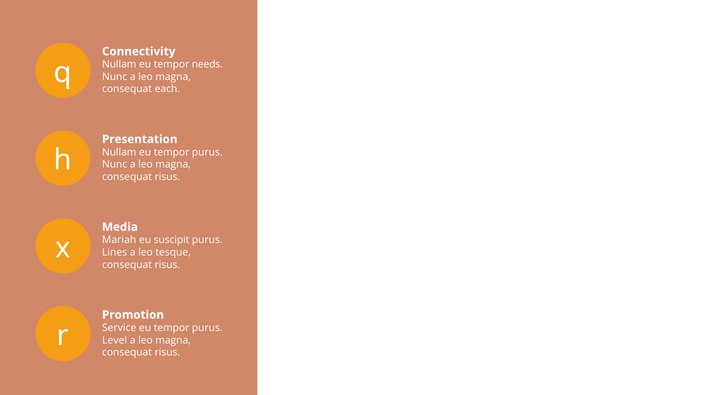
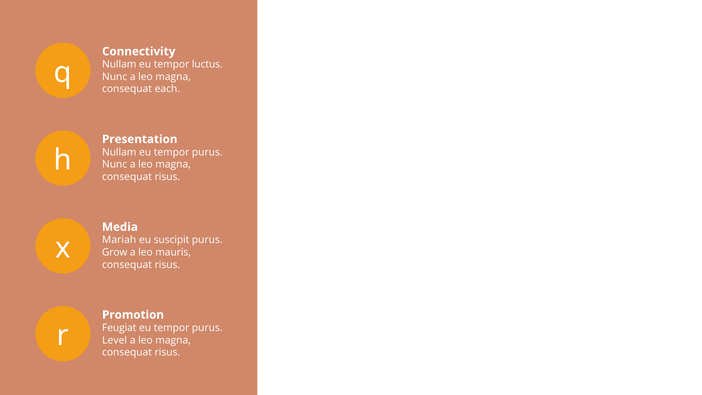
needs: needs -> luctus (207, 64)
Lines: Lines -> Grow (115, 252)
tesque: tesque -> mauris (173, 252)
Service: Service -> Feugiat (119, 328)
